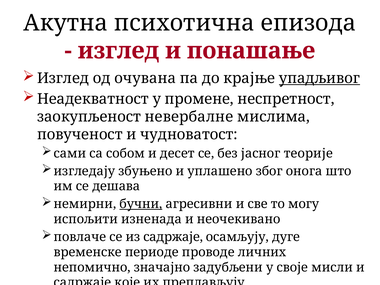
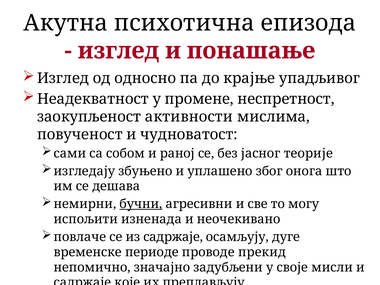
очувана: очувана -> односно (145, 78)
упадљивог underline: present -> none (319, 78)
невербалне: невербалне -> активности (189, 117)
десет: десет -> раној (177, 153)
личних: личних -> прекид (262, 252)
